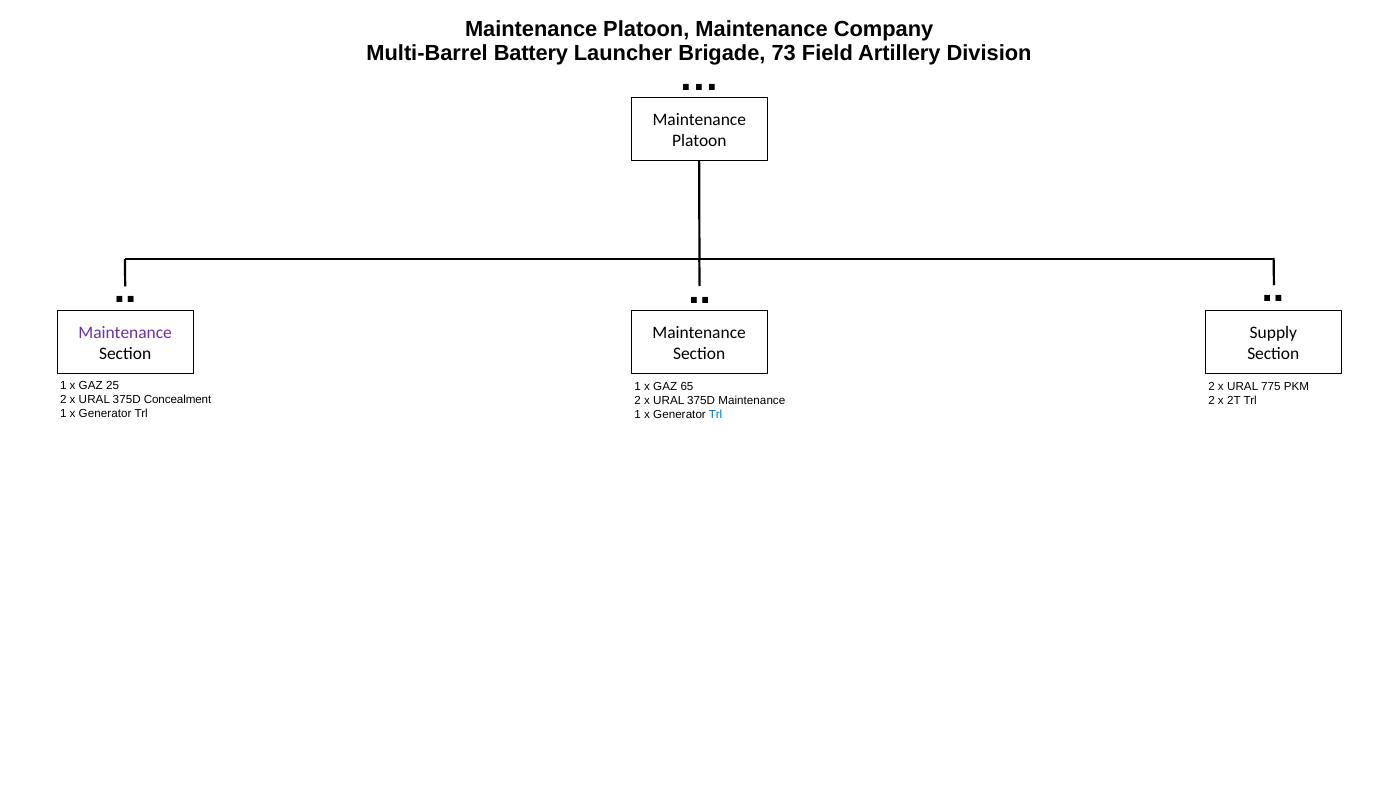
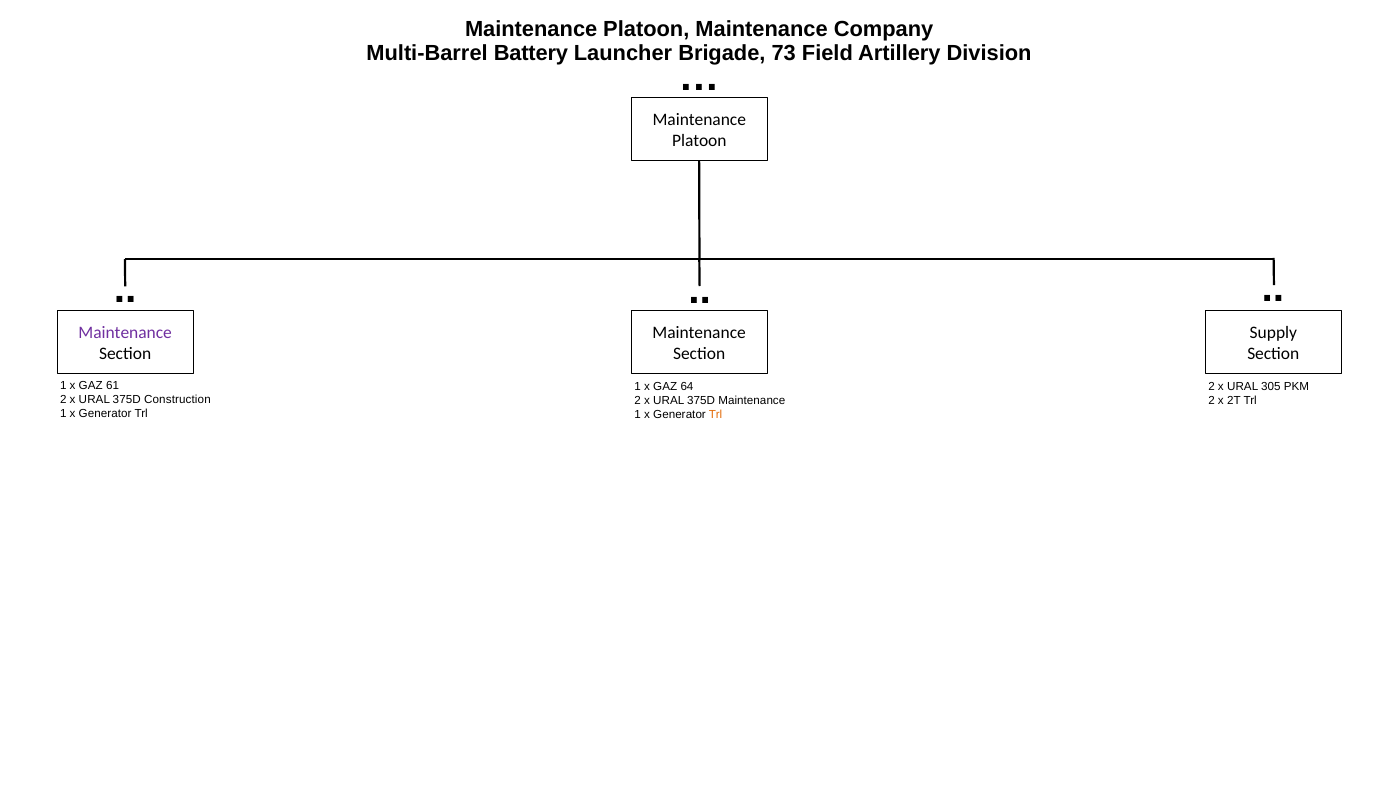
25: 25 -> 61 (113, 386)
65: 65 -> 64 (687, 387)
775: 775 -> 305 (1271, 387)
Concealment: Concealment -> Construction (177, 400)
Trl colour: blue -> orange (716, 415)
